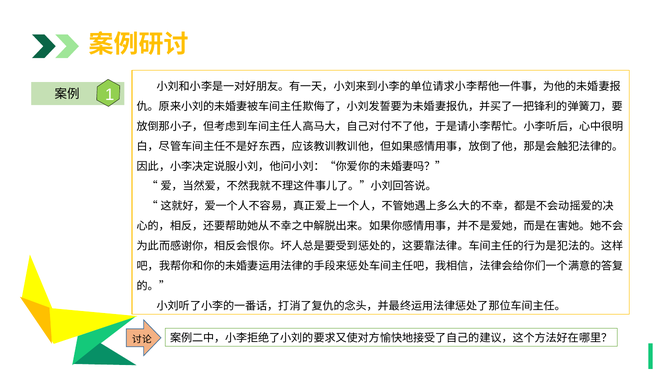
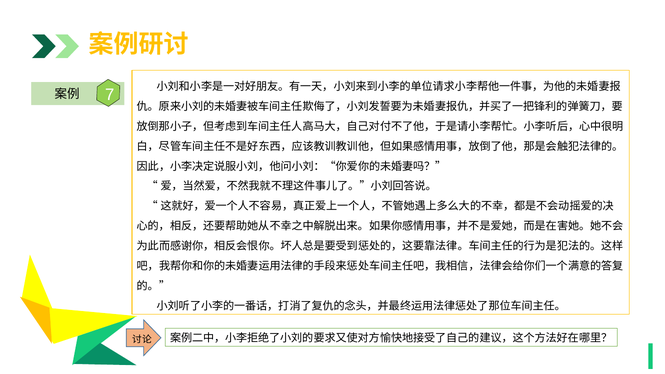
1: 1 -> 7 (110, 95)
